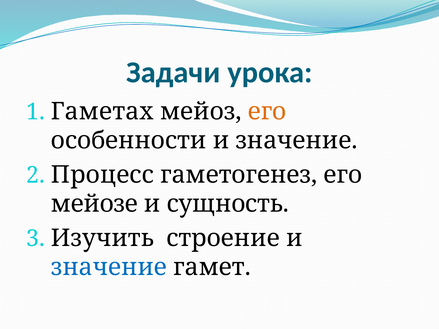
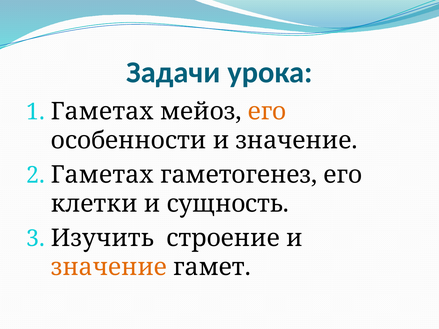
Процесс: Процесс -> Гаметах (102, 175)
мейозе: мейозе -> клетки (94, 204)
значение colour: blue -> orange (109, 267)
